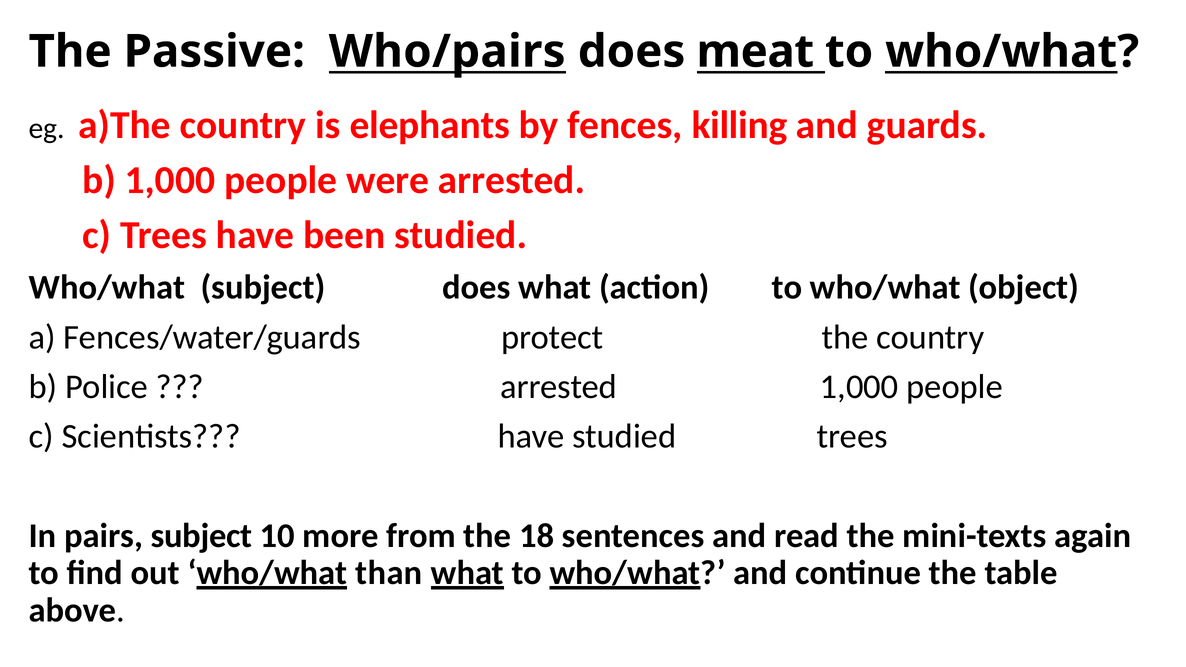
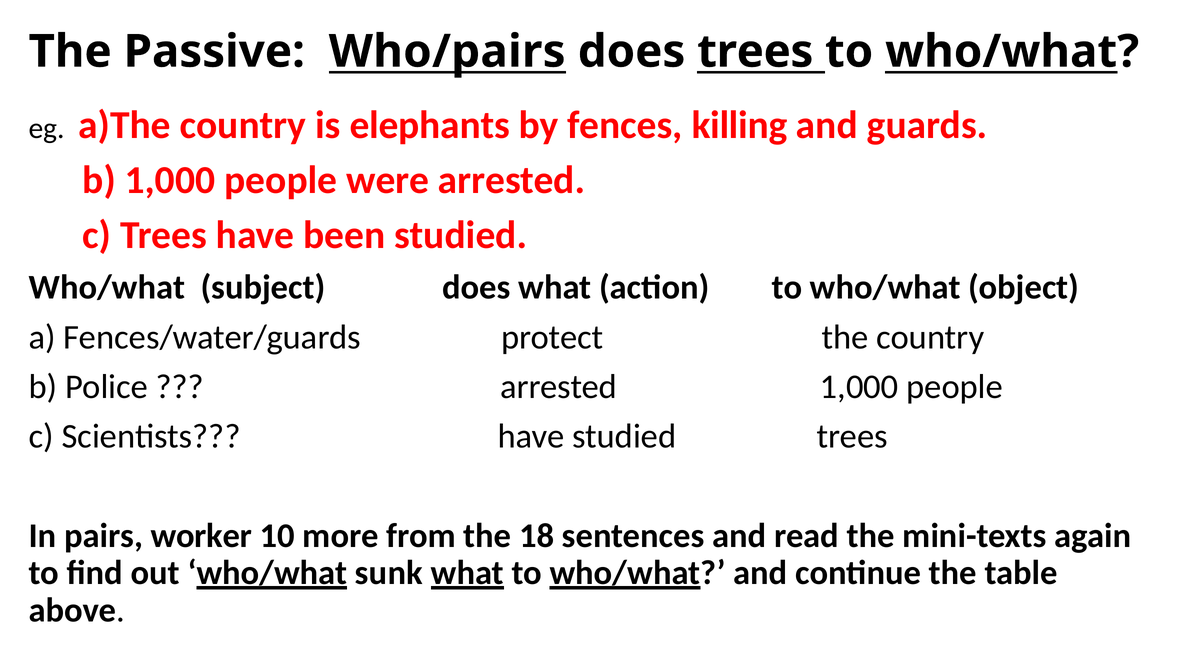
does meat: meat -> trees (755, 52)
pairs subject: subject -> worker (201, 536)
than: than -> sunk (389, 573)
